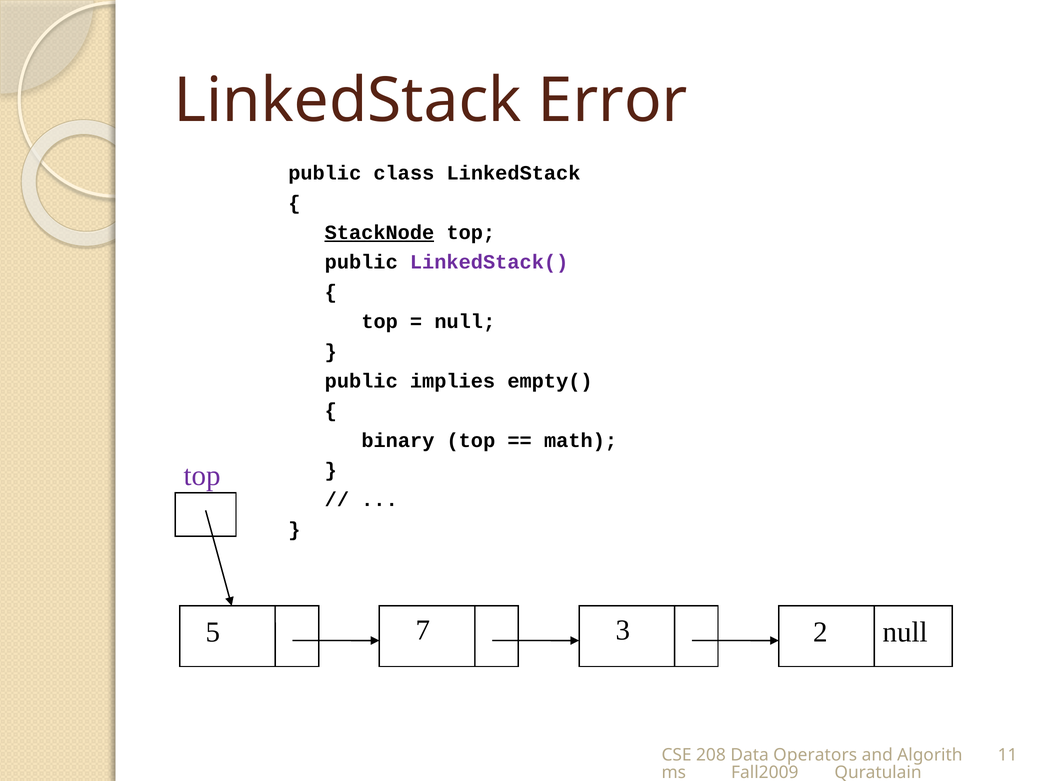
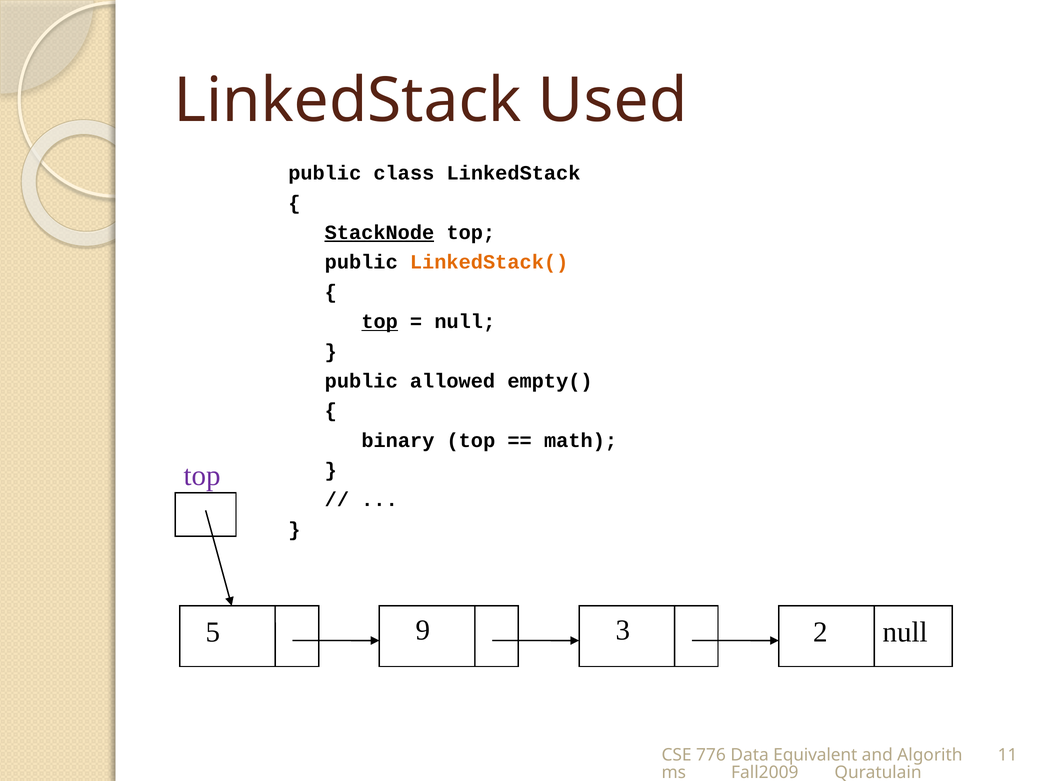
Error: Error -> Used (613, 101)
LinkedStack( colour: purple -> orange (489, 262)
top underline: none -> present (380, 322)
implies: implies -> allowed (453, 381)
7: 7 -> 9 (423, 631)
208: 208 -> 776 (711, 756)
Operators: Operators -> Equivalent (815, 756)
